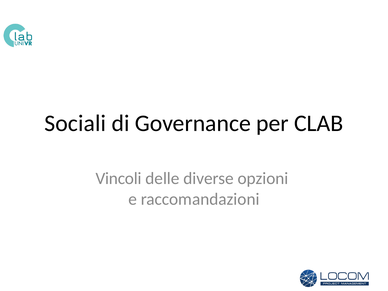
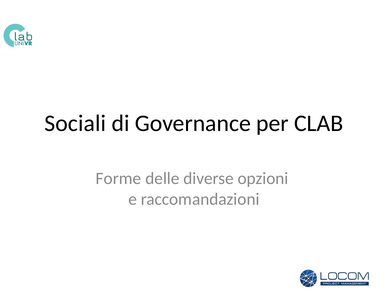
Vincoli: Vincoli -> Forme (118, 178)
